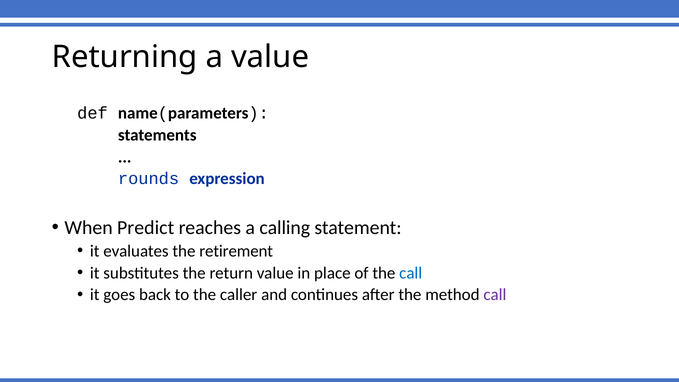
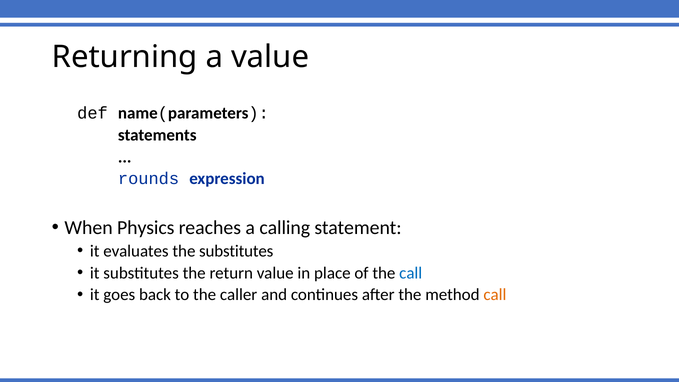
Predict: Predict -> Physics (146, 228)
the retirement: retirement -> substitutes (236, 251)
call colour: purple -> orange (495, 295)
